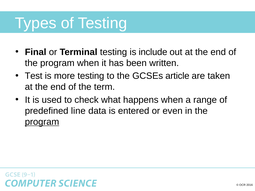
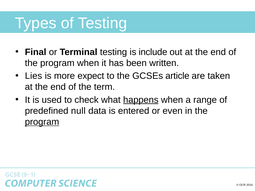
Test: Test -> Lies (34, 76)
more testing: testing -> expect (91, 76)
happens underline: none -> present (141, 100)
line: line -> null (78, 111)
